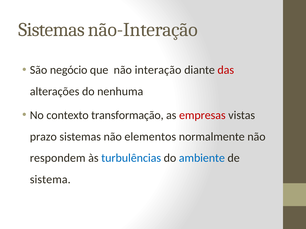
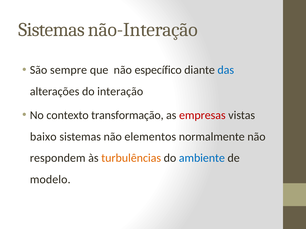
negócio: negócio -> sempre (69, 70)
interação: interação -> específico (158, 70)
das colour: red -> blue (226, 70)
nenhuma: nenhuma -> interação (120, 92)
prazo: prazo -> baixo (43, 137)
turbulências colour: blue -> orange (131, 158)
sistema: sistema -> modelo (50, 180)
